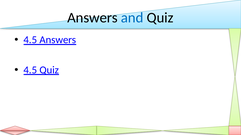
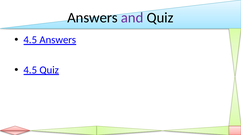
and colour: blue -> purple (132, 18)
